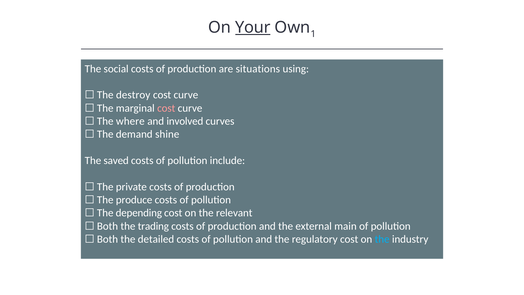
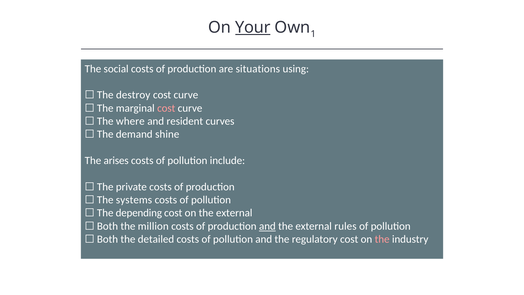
involved: involved -> resident (185, 121)
saved: saved -> arises (116, 160)
produce: produce -> systems (134, 200)
on the relevant: relevant -> external (234, 213)
trading: trading -> million (153, 226)
and underline: none -> present (267, 226)
main: main -> rules (345, 226)
the colour: light blue -> pink (382, 239)
